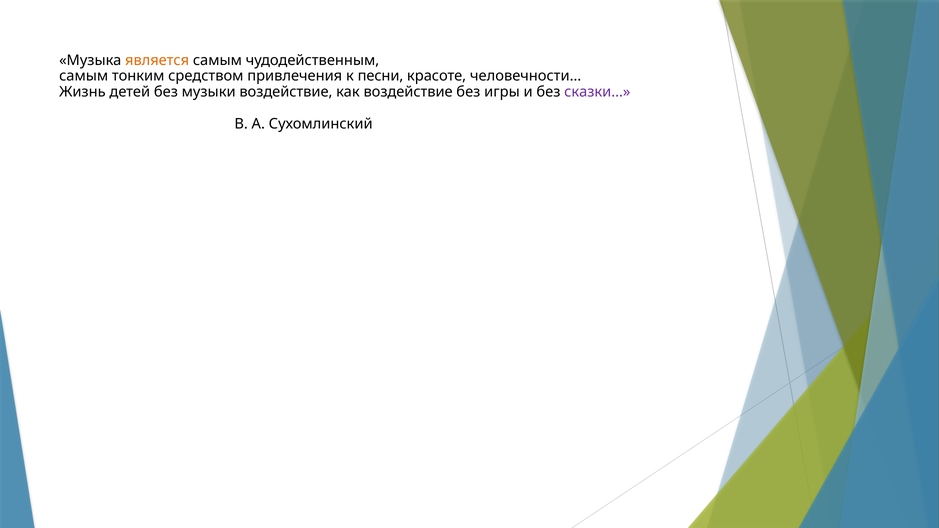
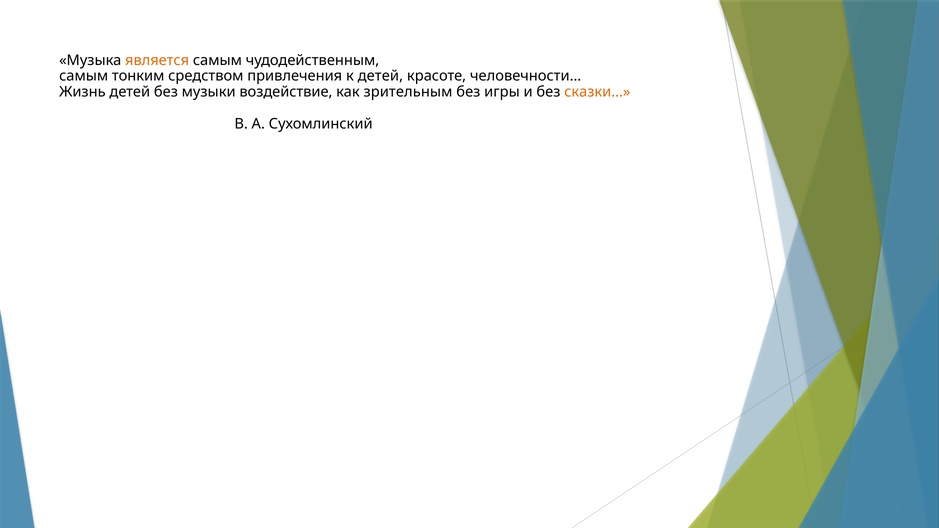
к песни: песни -> детей (380, 76)
как воздействие: воздействие -> зрительным (408, 92)
сказки colour: purple -> orange (597, 92)
